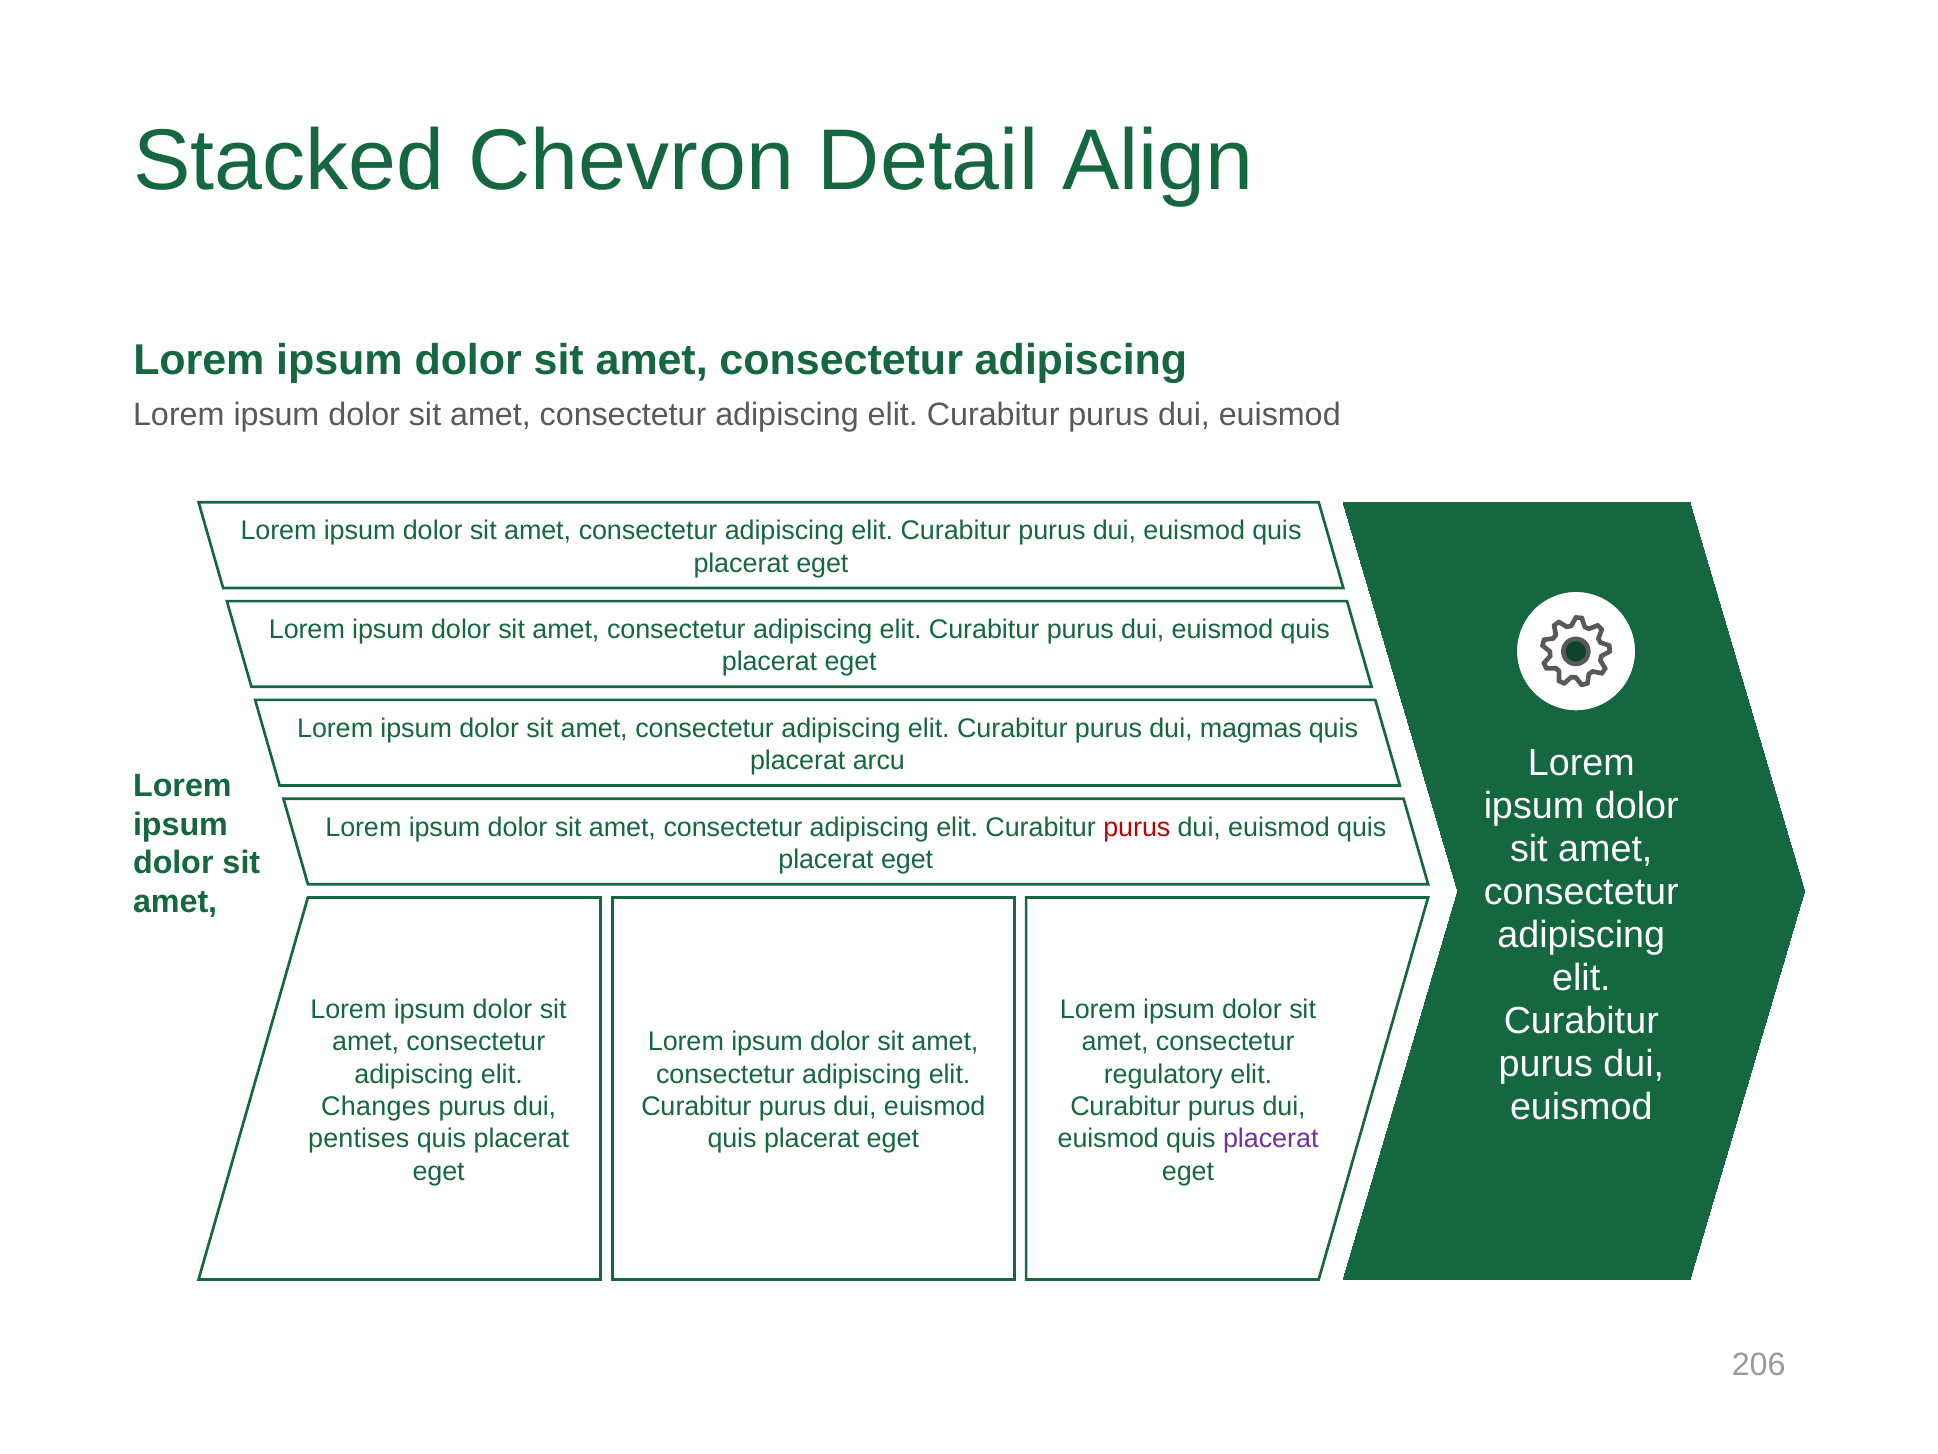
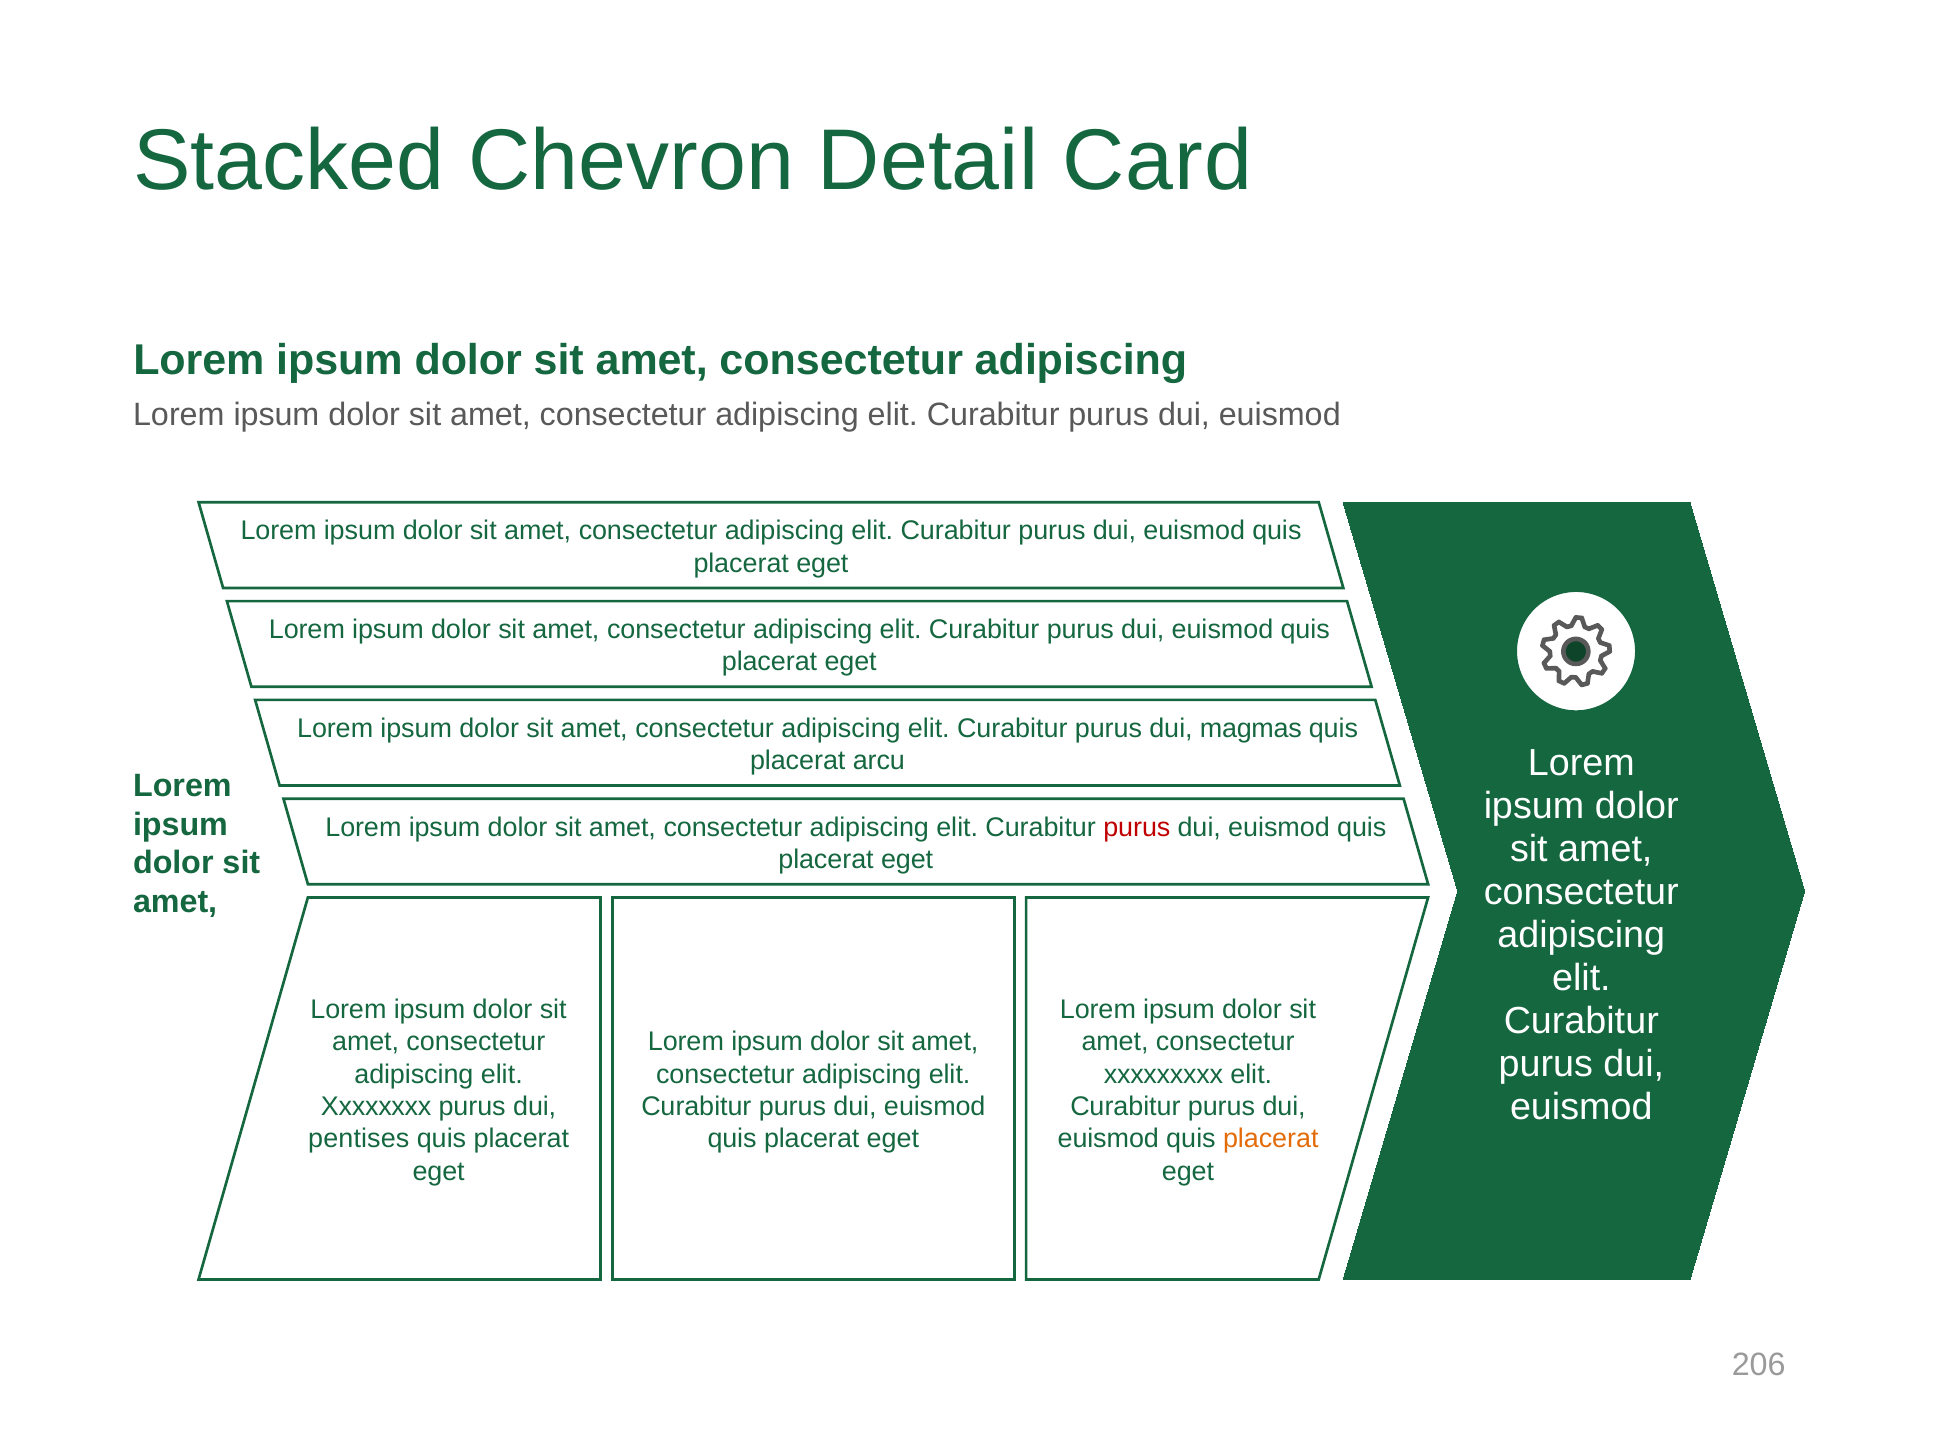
Align: Align -> Card (1158, 161)
regulatory: regulatory -> xxxxxxxxx (1163, 1074)
Changes: Changes -> Xxxxxxxx (376, 1106)
placerat colour: purple -> orange (1271, 1138)
